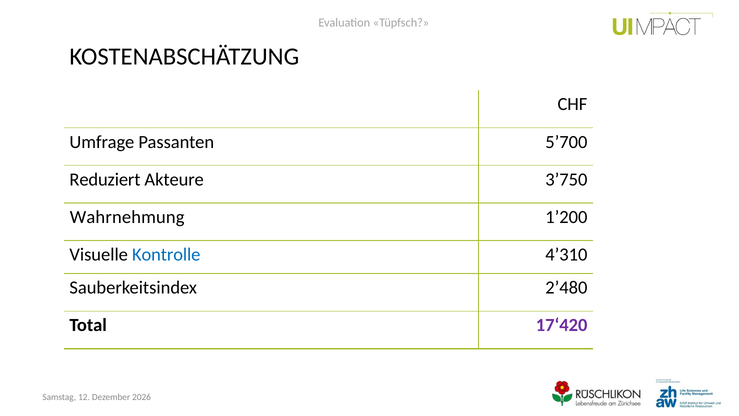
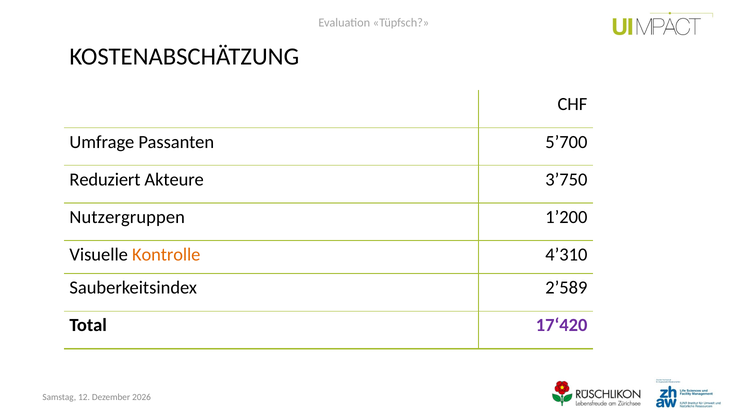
Wahrnehmung: Wahrnehmung -> Nutzergruppen (127, 217)
Kontrolle colour: blue -> orange (166, 255)
2’480: 2’480 -> 2’589 (566, 288)
